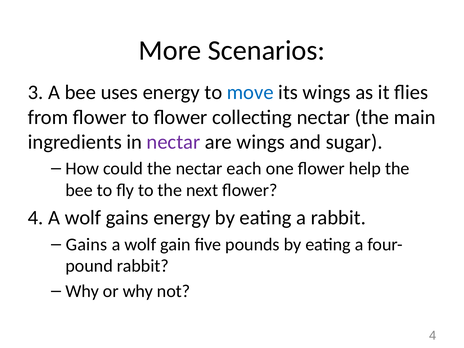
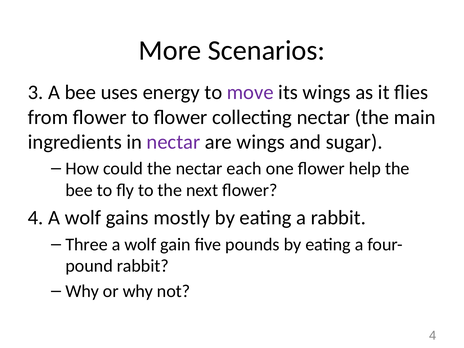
move colour: blue -> purple (250, 93)
gains energy: energy -> mostly (182, 218)
Gains: Gains -> Three (87, 244)
